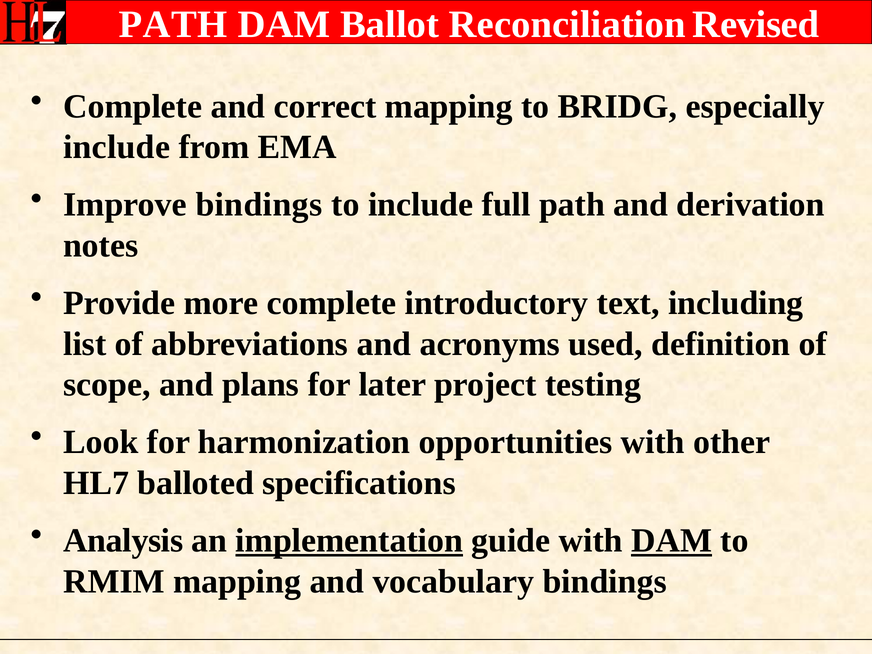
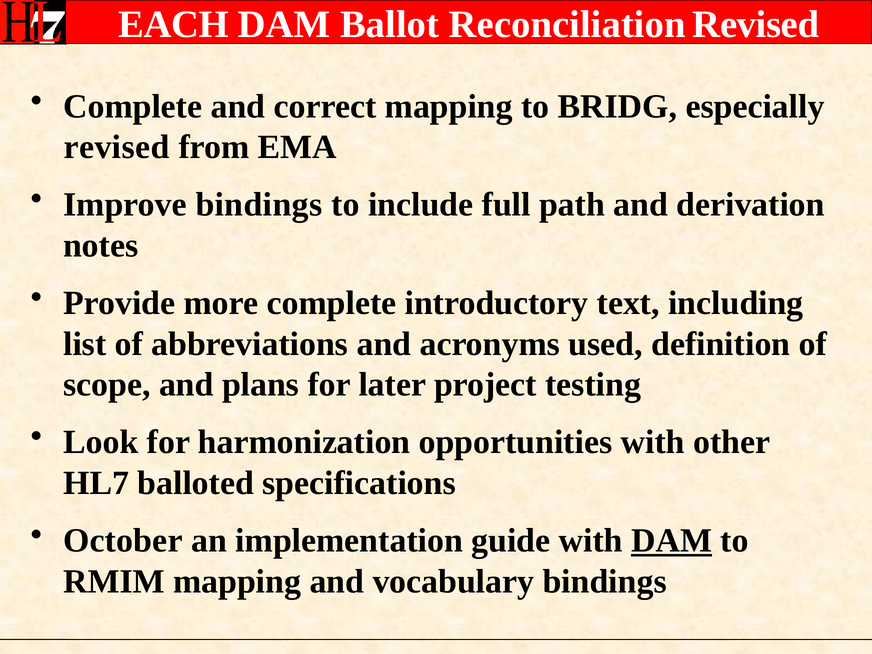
PATH: PATH -> EACH (173, 25)
include: include -> revised (117, 147)
Analysis: Analysis -> October (123, 541)
implementation underline: present -> none (349, 541)
